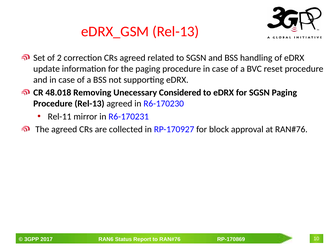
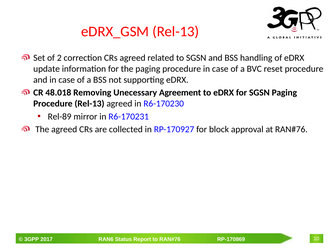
Considered: Considered -> Agreement (180, 93)
Rel-11: Rel-11 -> Rel-89 (60, 117)
